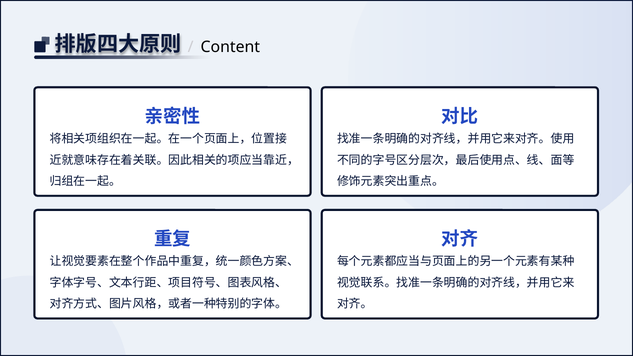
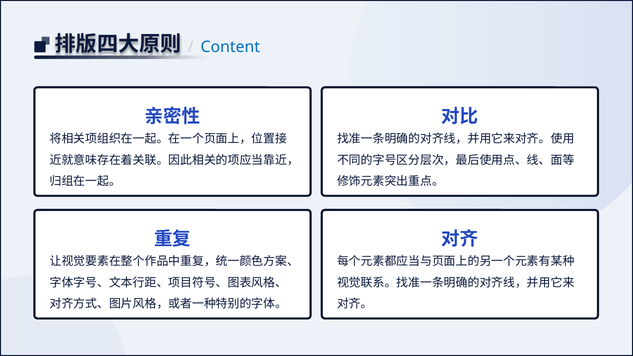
Content colour: black -> blue (230, 47)
